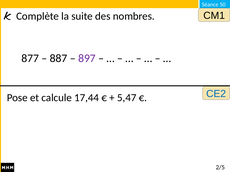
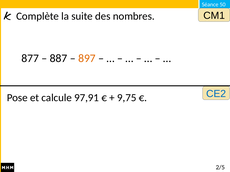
897 colour: purple -> orange (87, 58)
17,44: 17,44 -> 97,91 (87, 98)
5,47: 5,47 -> 9,75 (127, 98)
